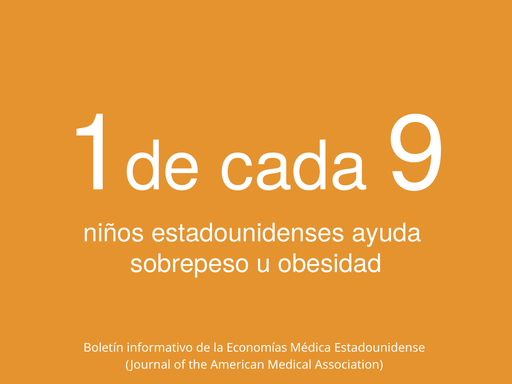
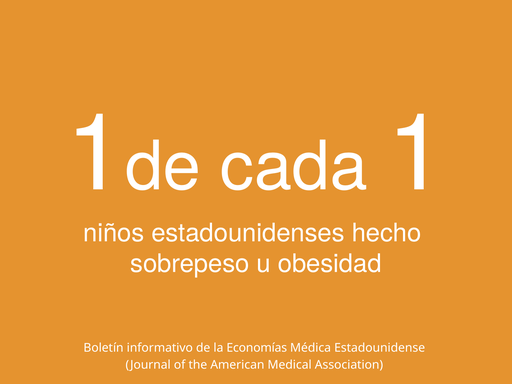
cada 9: 9 -> 1 (417, 154)
ayuda: ayuda -> hecho (387, 233)
